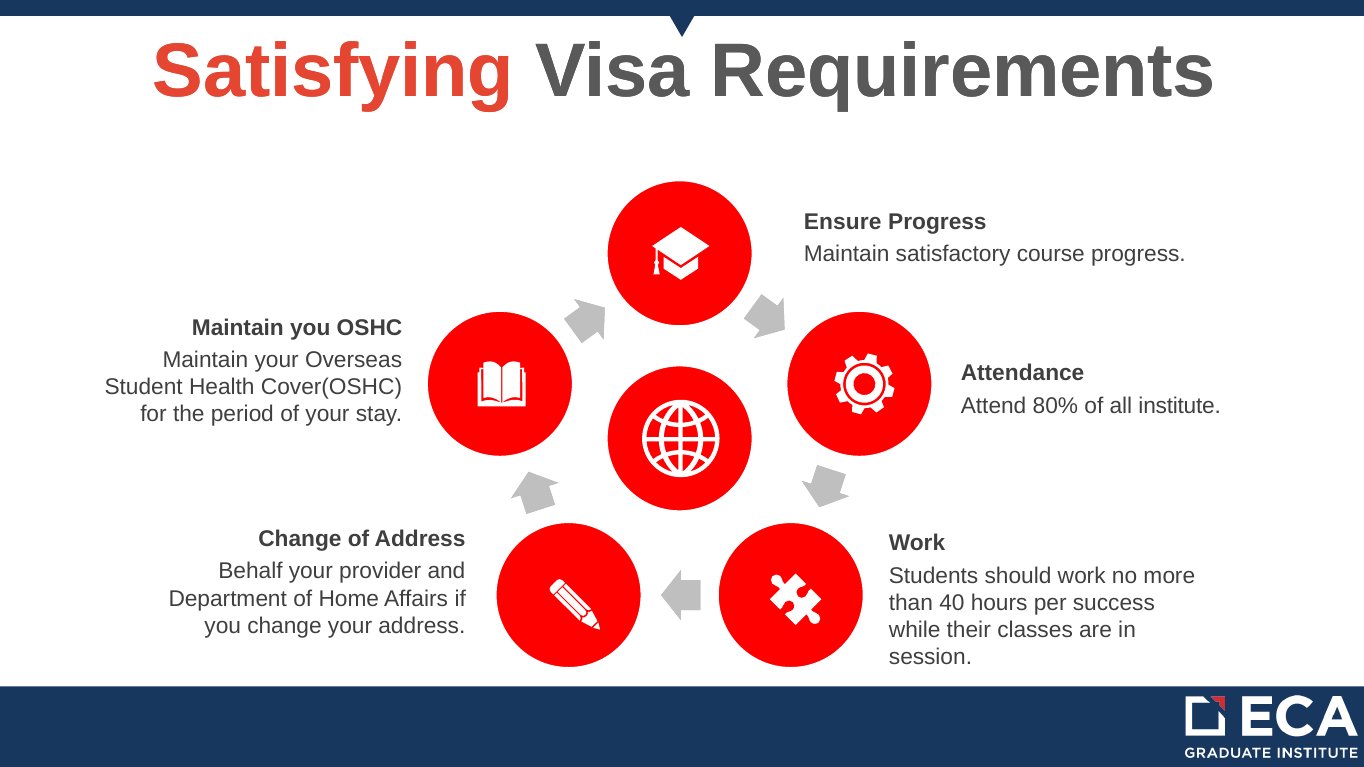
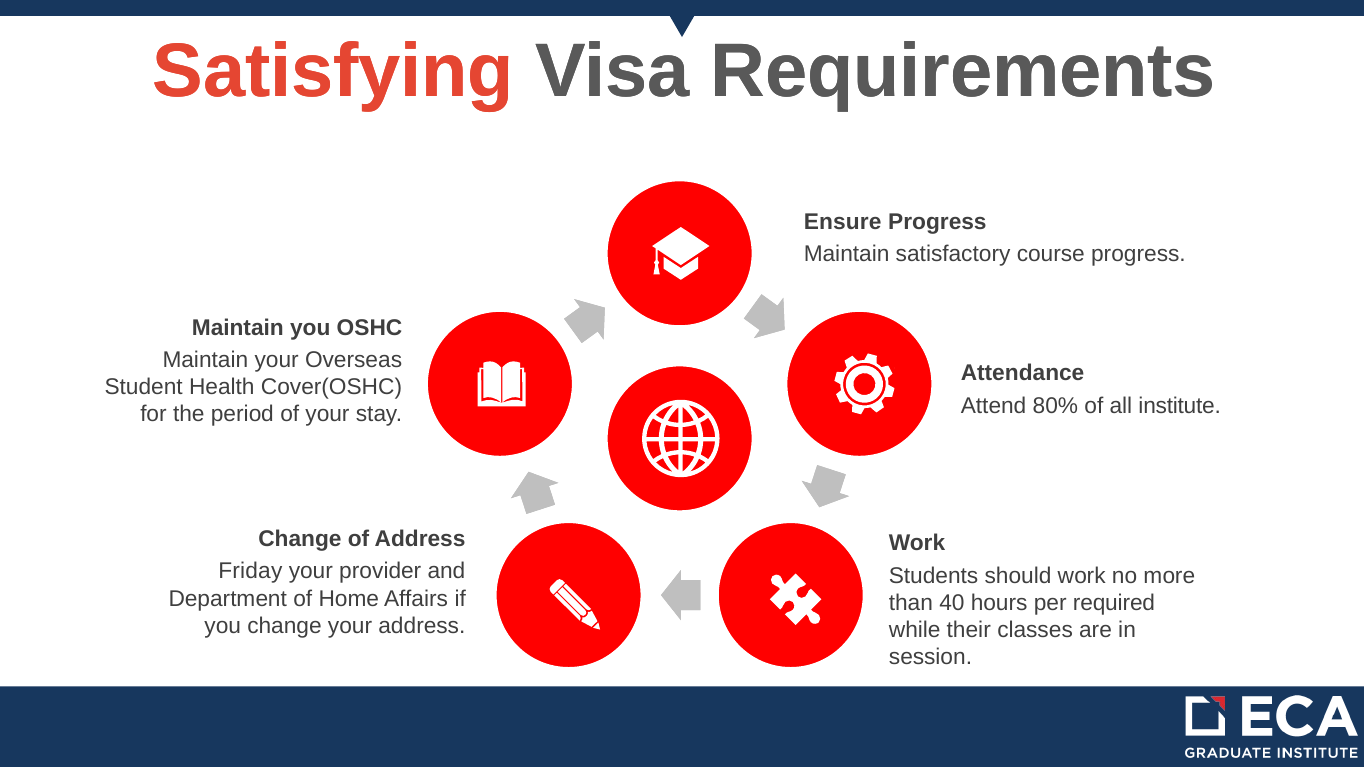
Behalf: Behalf -> Friday (250, 572)
success: success -> required (1114, 603)
